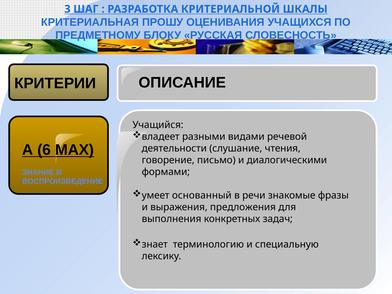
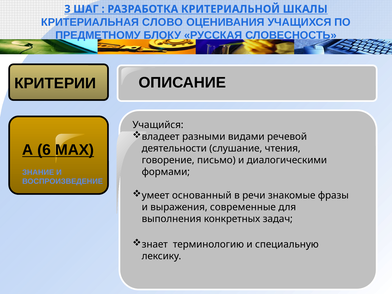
ПРОШУ: ПРОШУ -> СЛОВО (163, 22)
предложения: предложения -> современные (243, 207)
